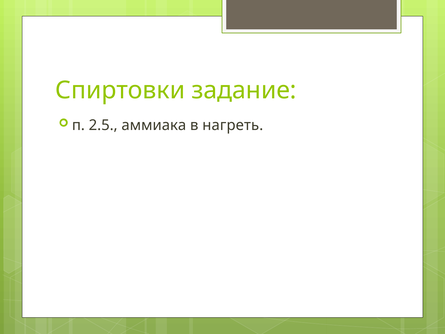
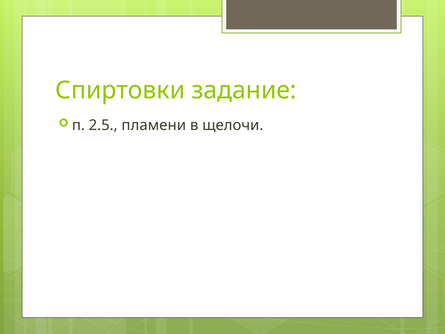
аммиака: аммиака -> пламени (154, 125)
нагреть: нагреть -> щелочи (233, 125)
